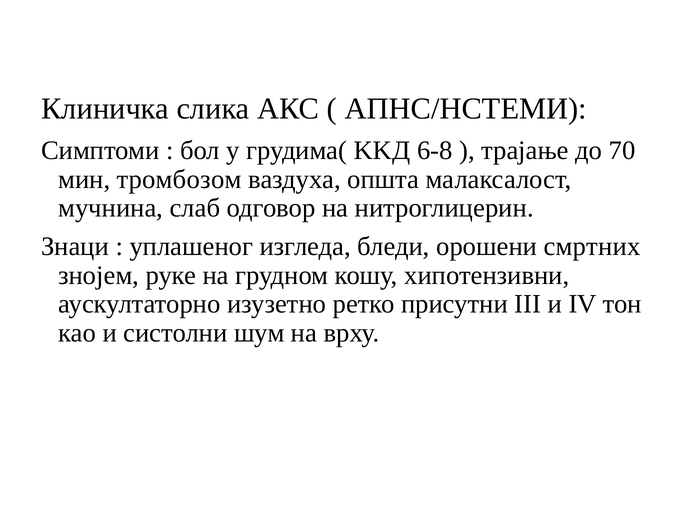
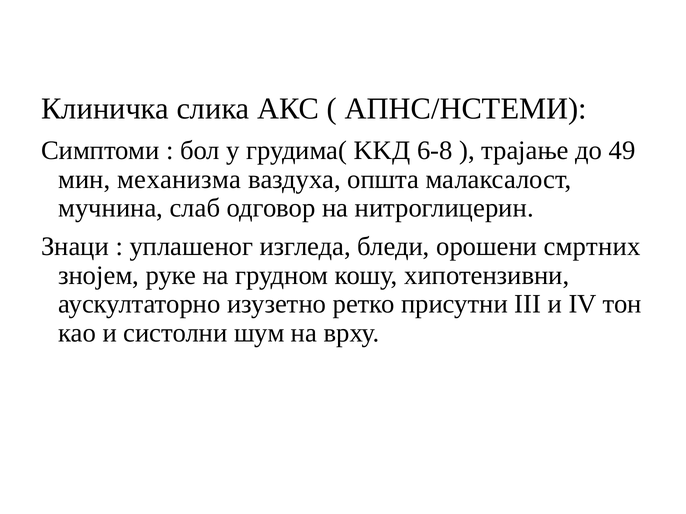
70: 70 -> 49 (622, 151)
тромбозом: тромбозом -> механизма (179, 180)
